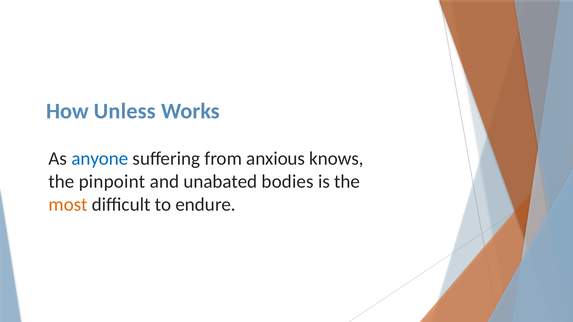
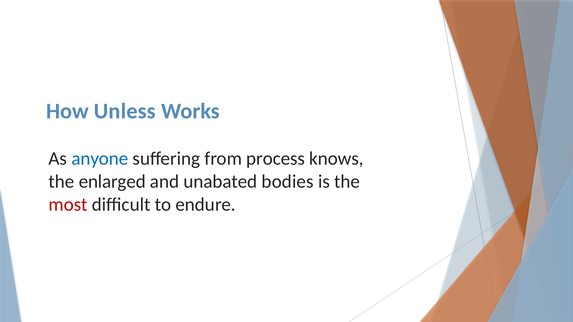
anxious: anxious -> process (276, 159)
pinpoint: pinpoint -> enlarged (112, 182)
most colour: orange -> red (68, 205)
